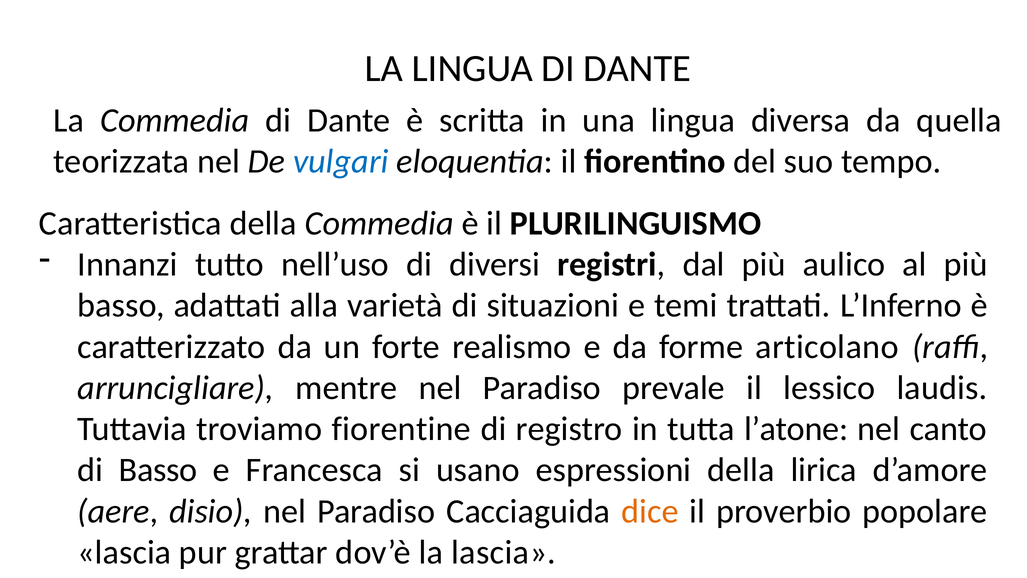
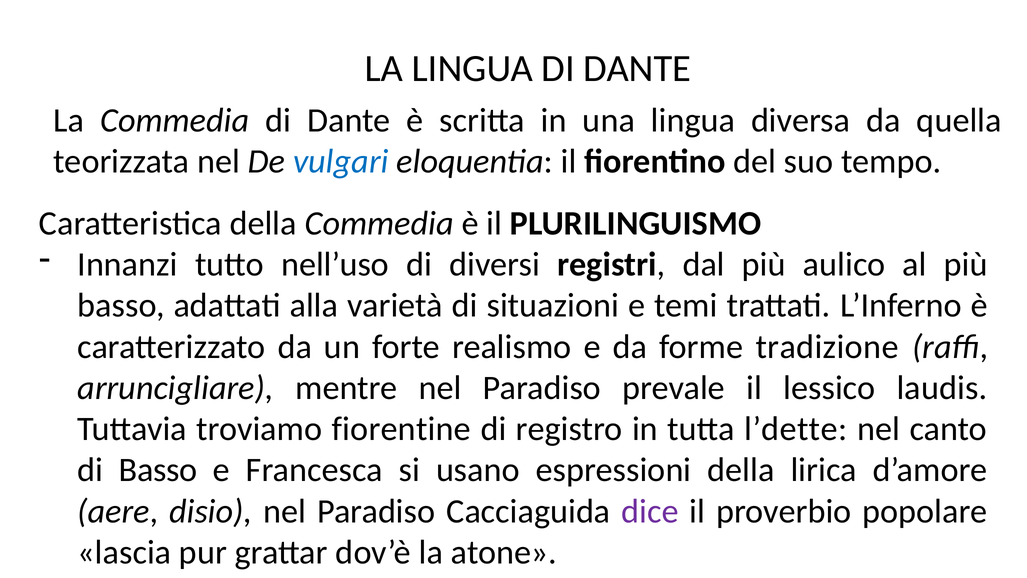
articolano: articolano -> tradizione (827, 347)
l’atone: l’atone -> l’dette (796, 429)
dice colour: orange -> purple (650, 511)
la lascia: lascia -> atone (504, 552)
